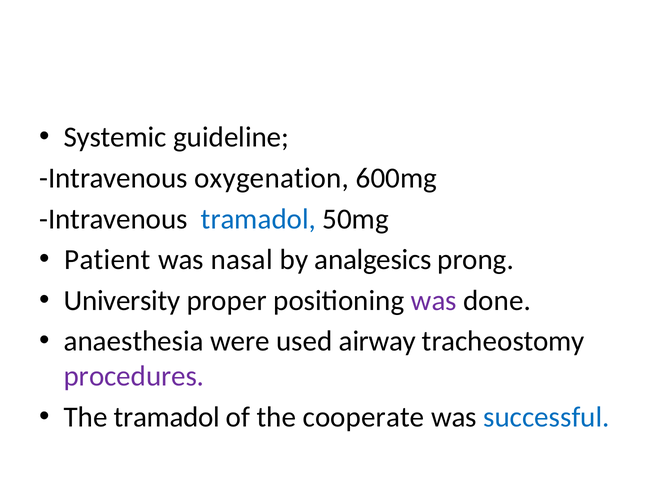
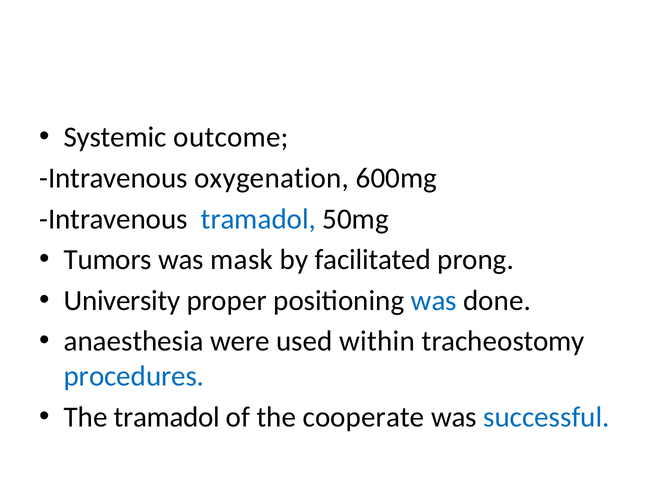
guideline: guideline -> outcome (231, 137)
Patient: Patient -> Tumors (108, 259)
nasal: nasal -> mask (242, 259)
analgesics: analgesics -> facilitated (373, 259)
was colour: purple -> blue (434, 300)
airway: airway -> within (377, 341)
procedures colour: purple -> blue (134, 376)
